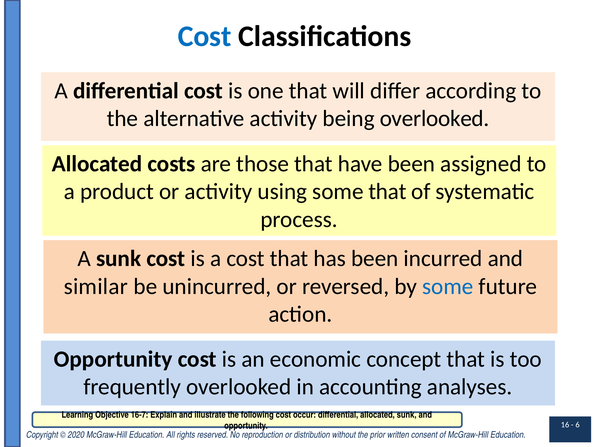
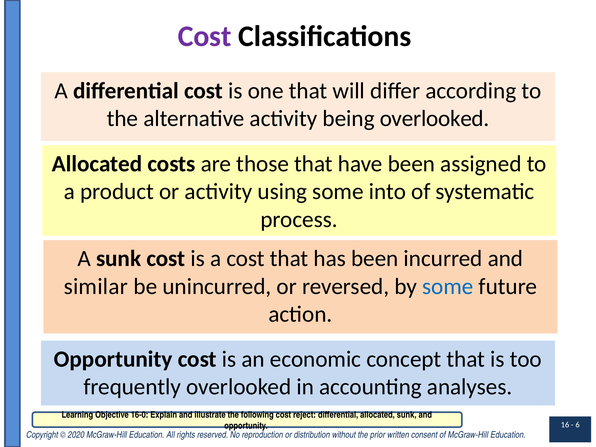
Cost colour: blue -> purple (205, 36)
some that: that -> into (387, 192)
16-7: 16-7 -> 16-0 (140, 415)
occur: occur -> reject (305, 415)
